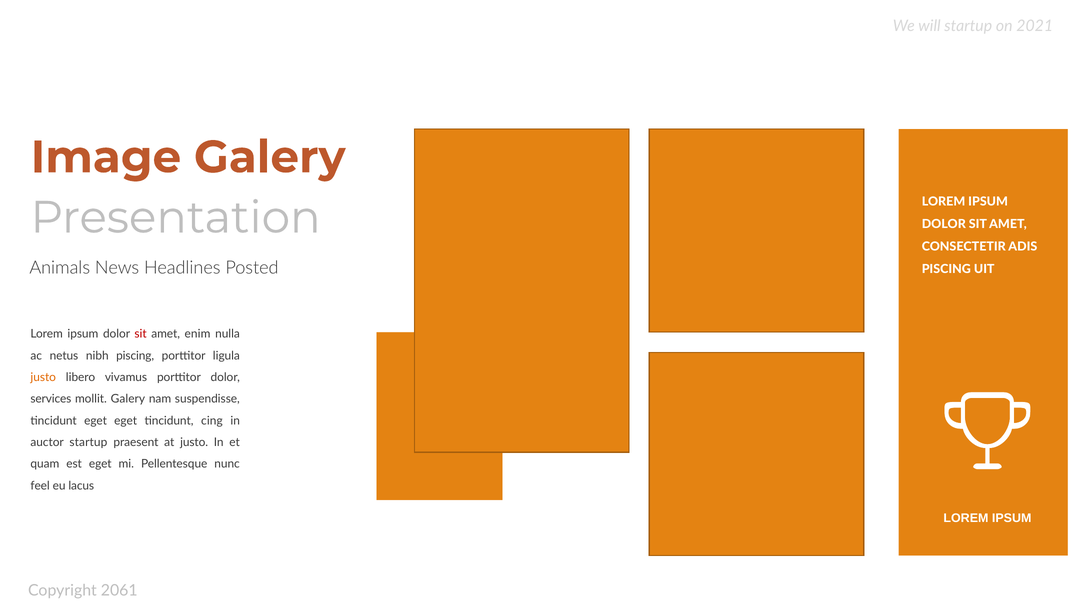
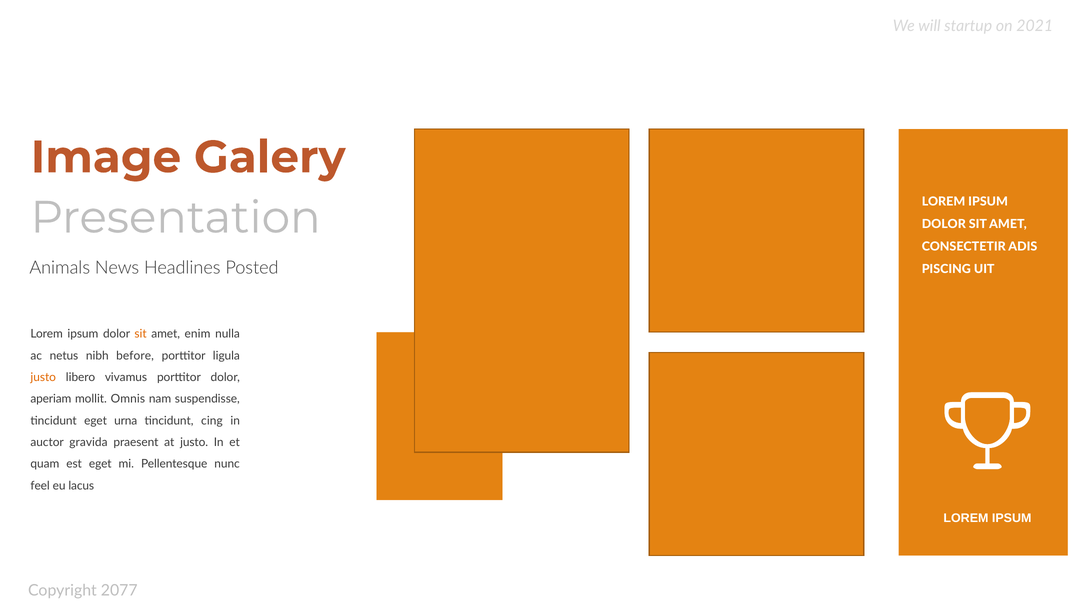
sit colour: red -> orange (141, 334)
nibh piscing: piscing -> before (135, 356)
services: services -> aperiam (51, 399)
mollit Galery: Galery -> Omnis (128, 399)
eget eget: eget -> urna (126, 421)
auctor startup: startup -> gravida (88, 442)
2061: 2061 -> 2077 (119, 590)
